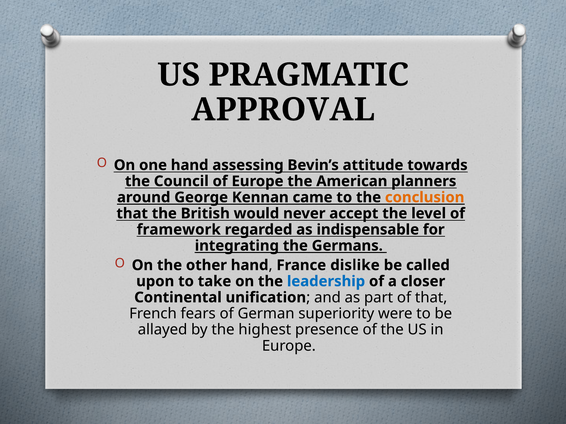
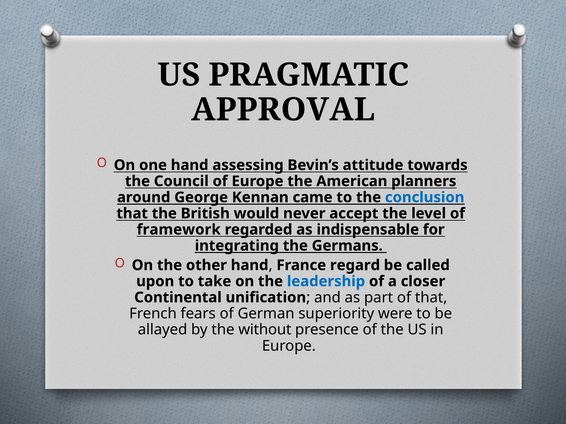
conclusion colour: orange -> blue (425, 198)
dislike: dislike -> regard (355, 266)
highest: highest -> without (265, 330)
